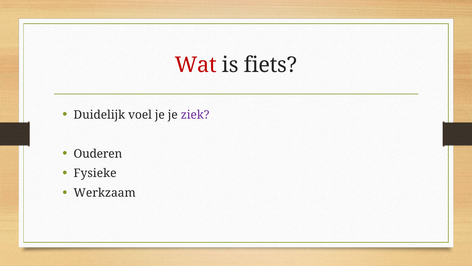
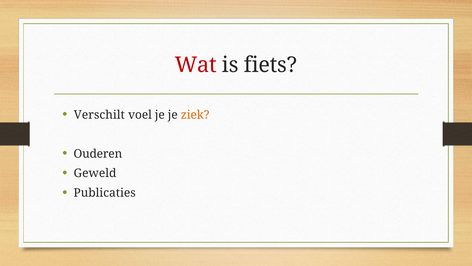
Duidelijk: Duidelijk -> Verschilt (99, 115)
ziek colour: purple -> orange (195, 115)
Fysieke: Fysieke -> Geweld (95, 173)
Werkzaam: Werkzaam -> Publicaties (105, 192)
